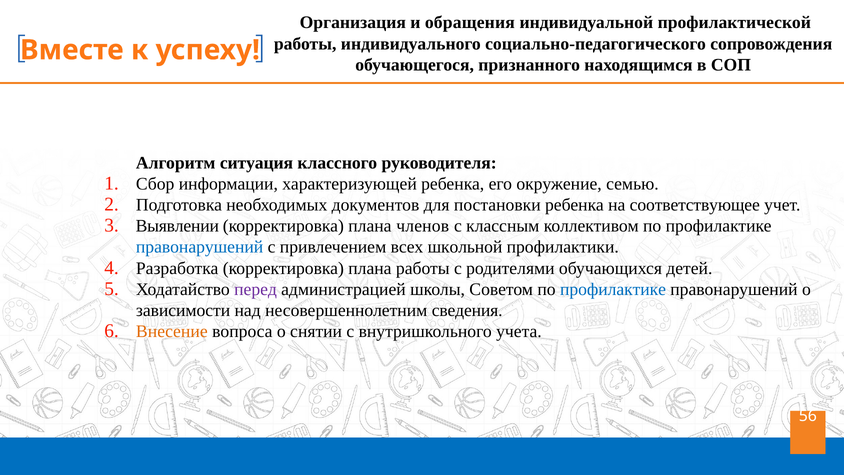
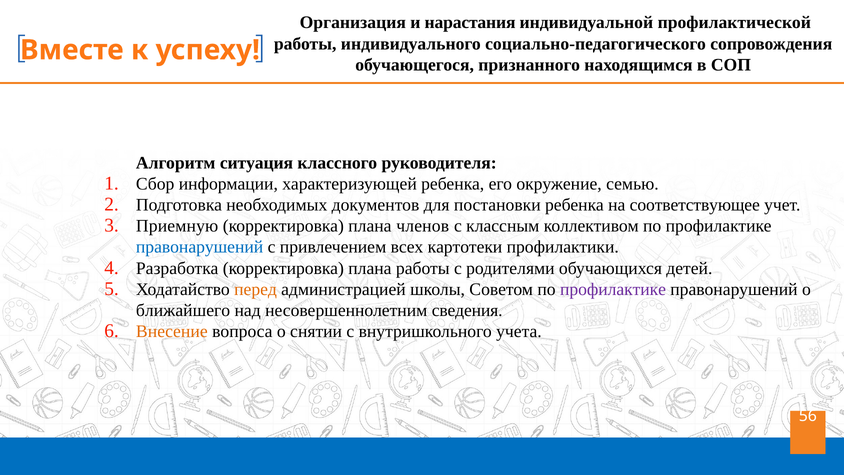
обращения: обращения -> нарастания (470, 23)
Выявлении: Выявлении -> Приемную (177, 226)
школьной: школьной -> картотеки (465, 247)
перед colour: purple -> orange (256, 289)
профилактике colour: blue -> purple (613, 289)
зависимости: зависимости -> ближайшего (183, 310)
